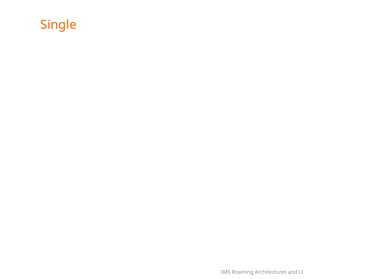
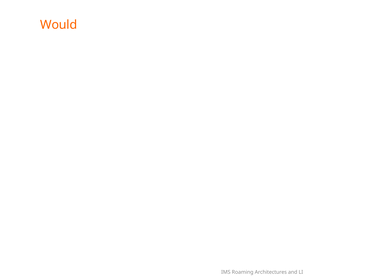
Single: Single -> Would (59, 25)
